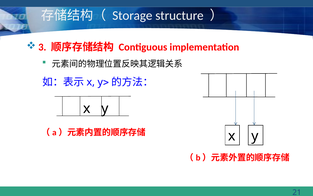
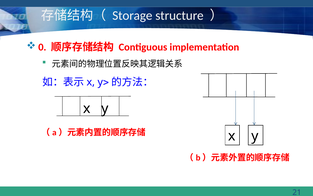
3: 3 -> 0 (42, 47)
